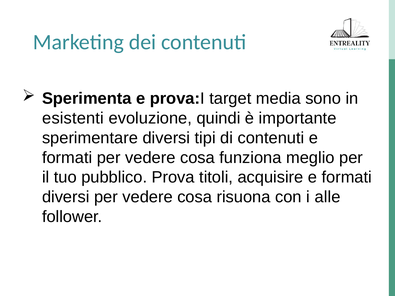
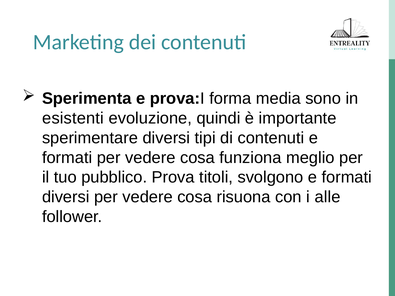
target: target -> forma (230, 98)
acquisire: acquisire -> svolgono (270, 177)
